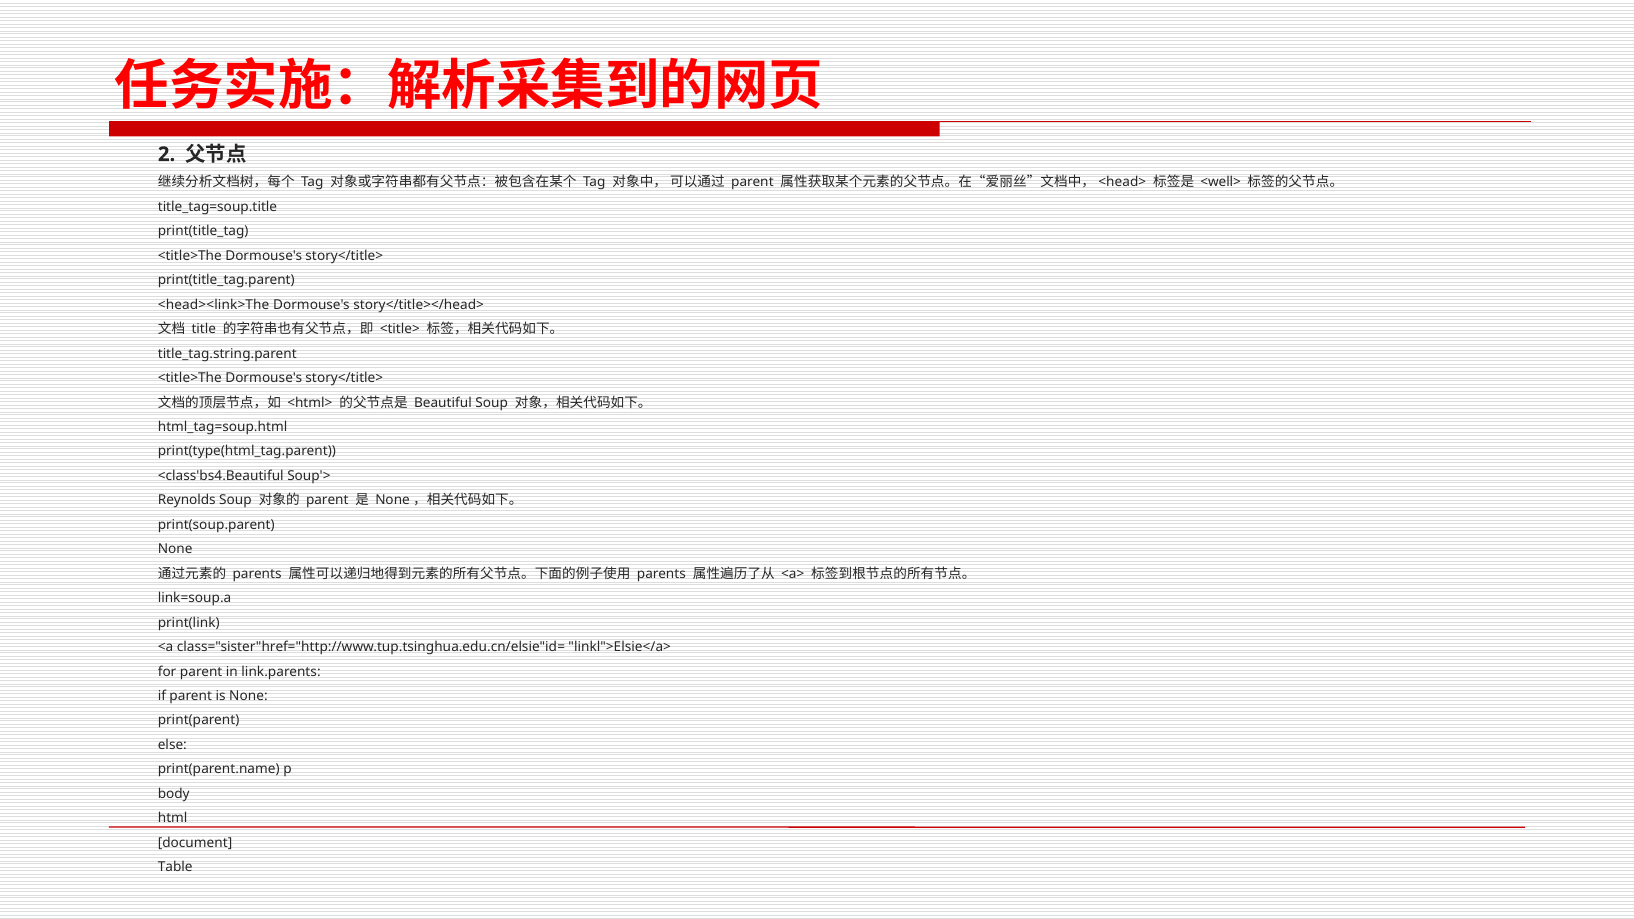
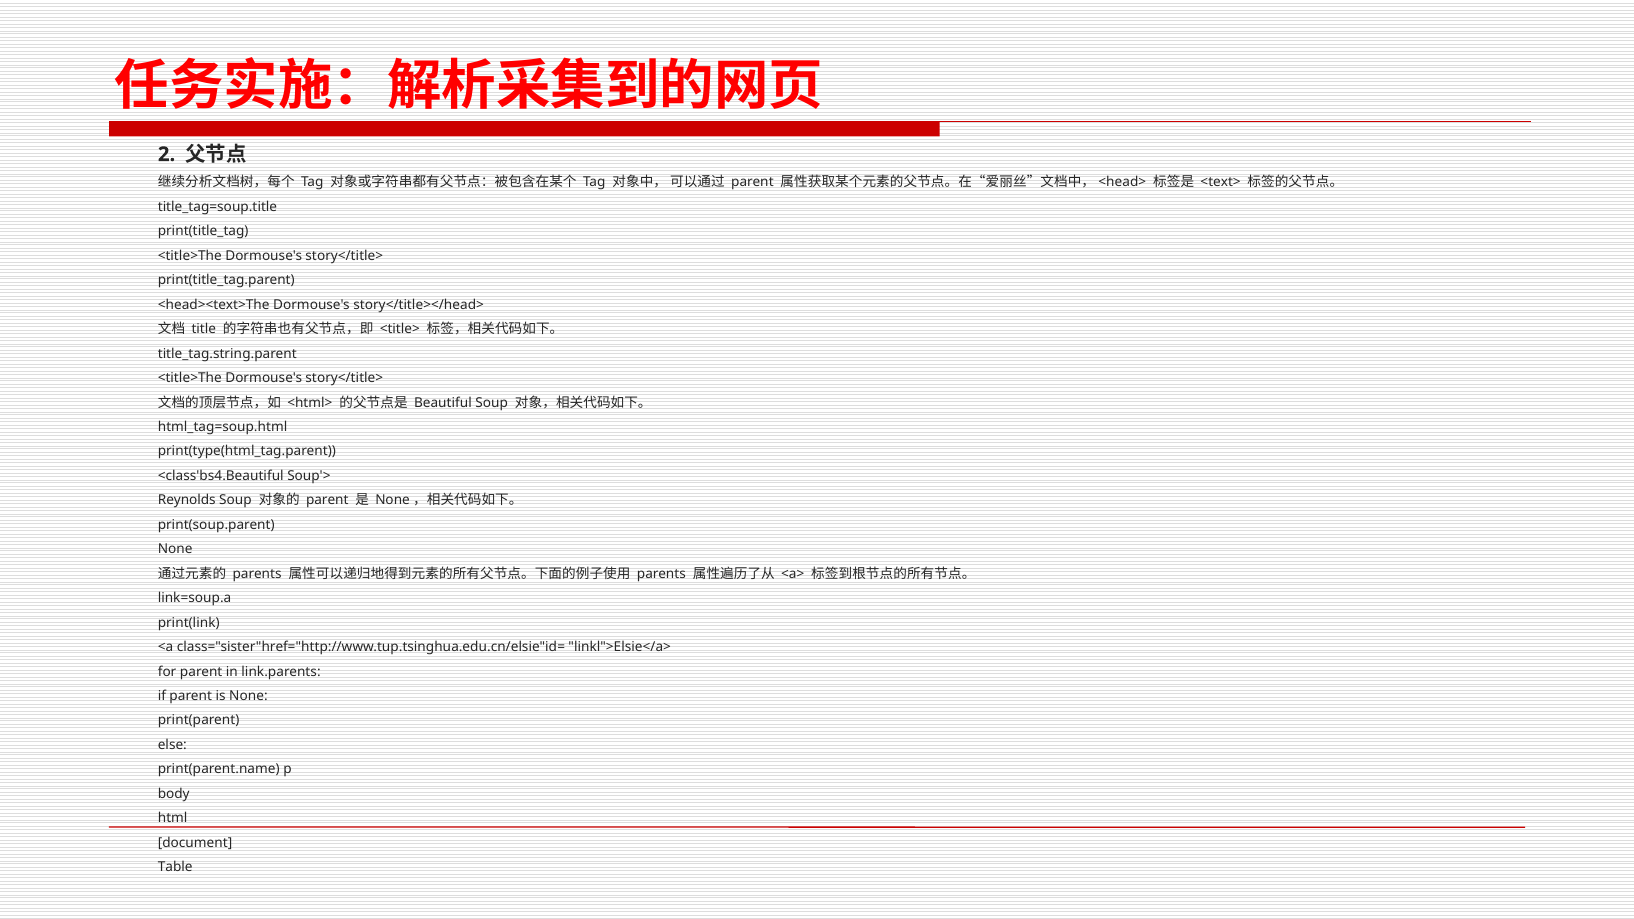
<well>: <well> -> <text> (1221, 182)
<head><link>The: <head><link>The -> <head><text>The (214, 305)
